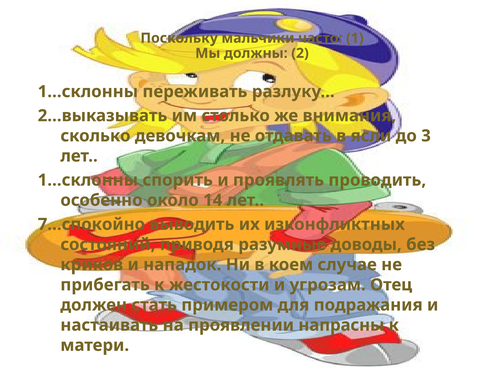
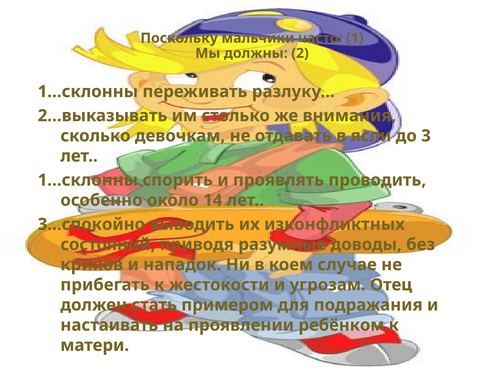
7…спокойно: 7…спокойно -> 3…спокойно (91, 224)
напрасны: напрасны -> ребёнком (341, 325)
